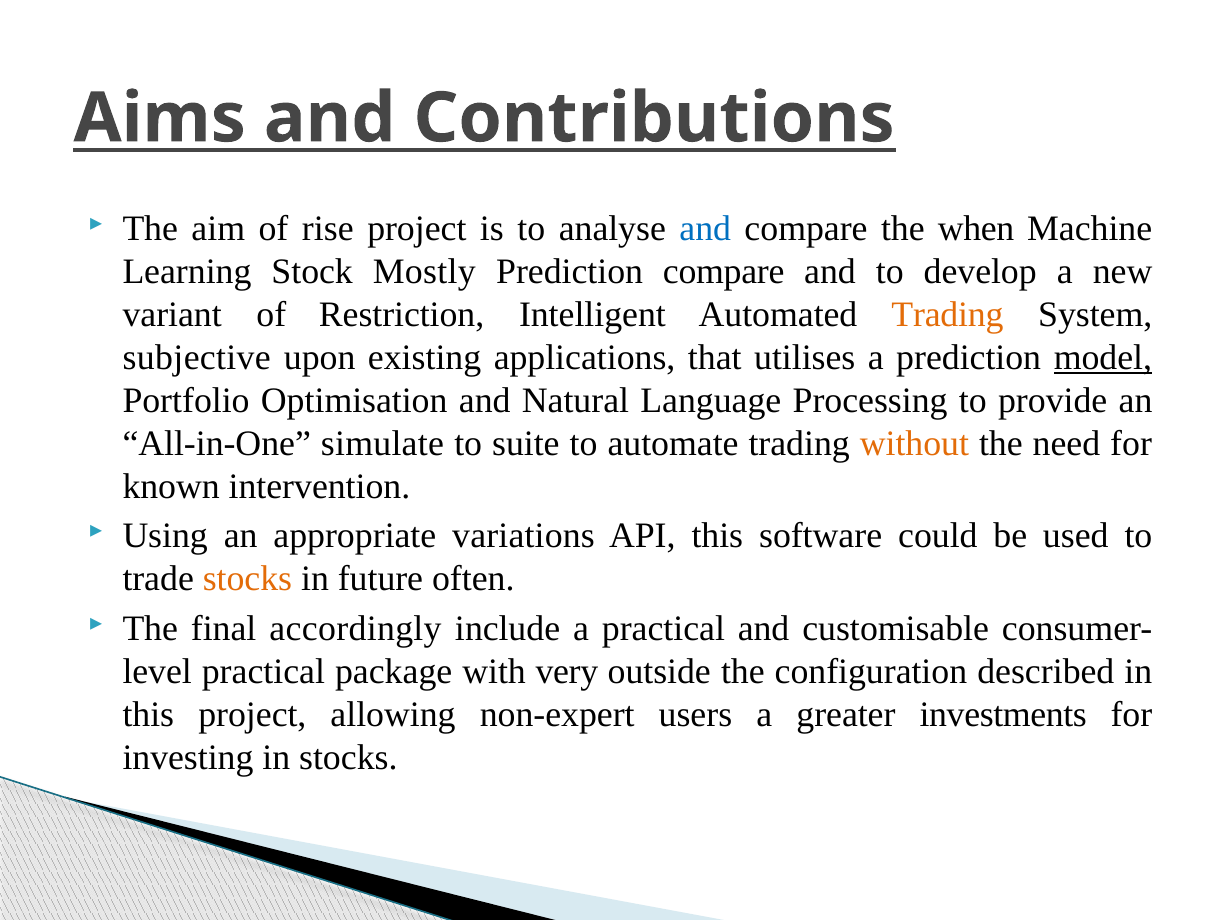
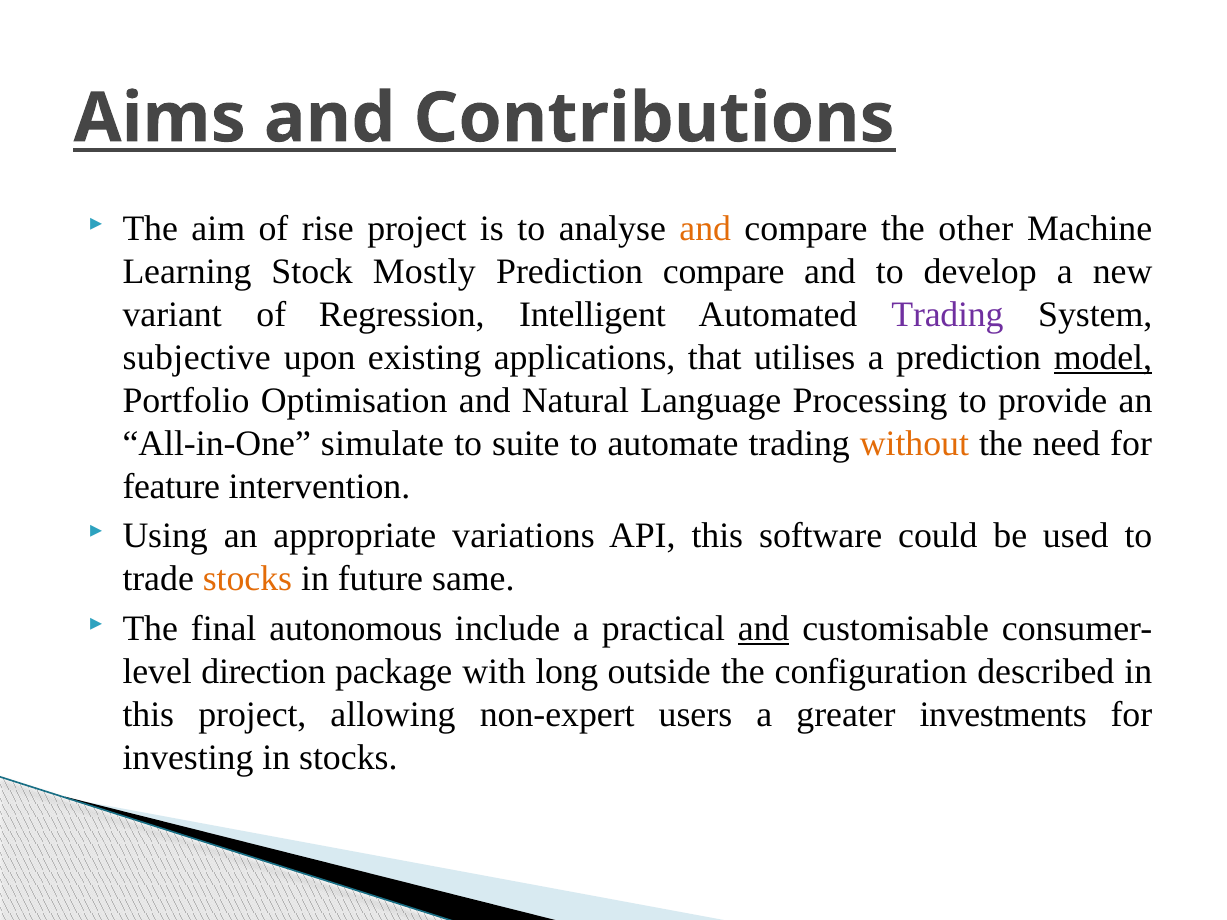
and colour: blue -> orange (705, 229)
when: when -> other (976, 229)
Restriction: Restriction -> Regression (402, 315)
Trading colour: orange -> purple (947, 315)
known: known -> feature (171, 486)
often: often -> same (473, 579)
accordingly: accordingly -> autonomous (356, 629)
and underline: none -> present (764, 629)
practical: practical -> direction (264, 672)
very: very -> long (567, 672)
